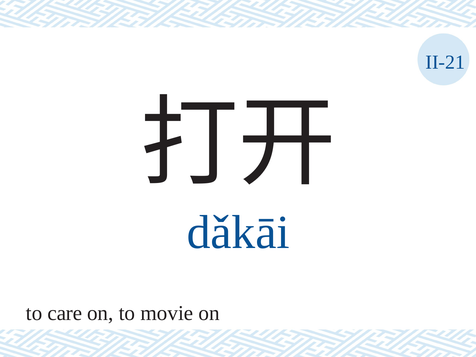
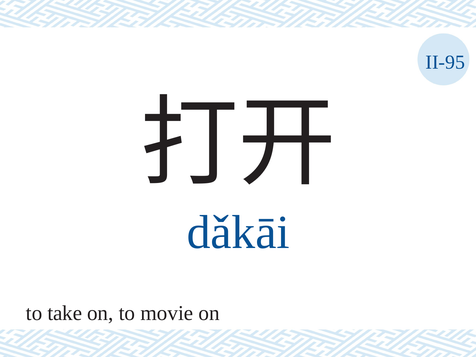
II-21: II-21 -> II-95 (445, 62)
care: care -> take (65, 313)
